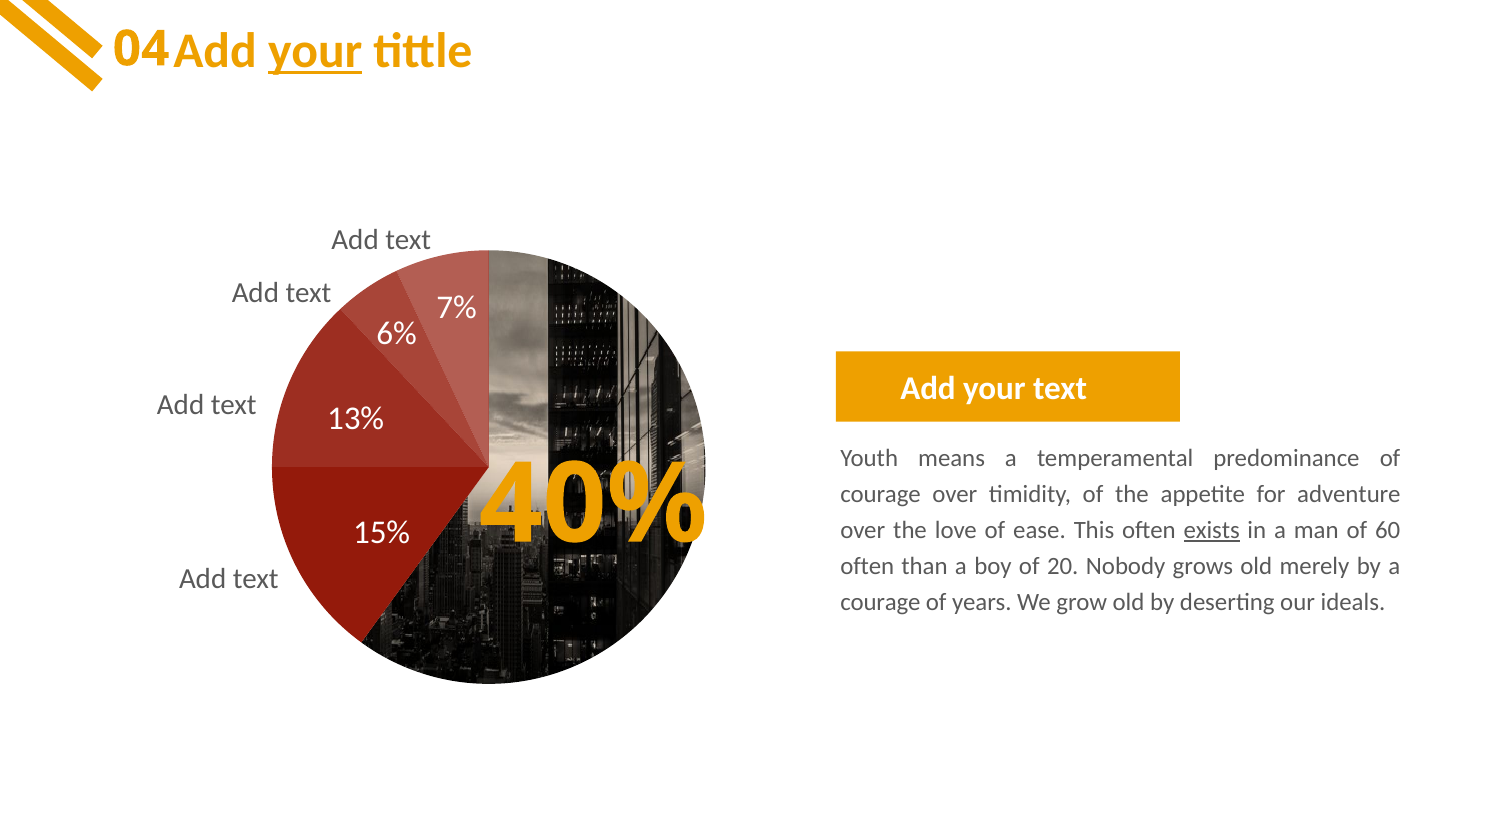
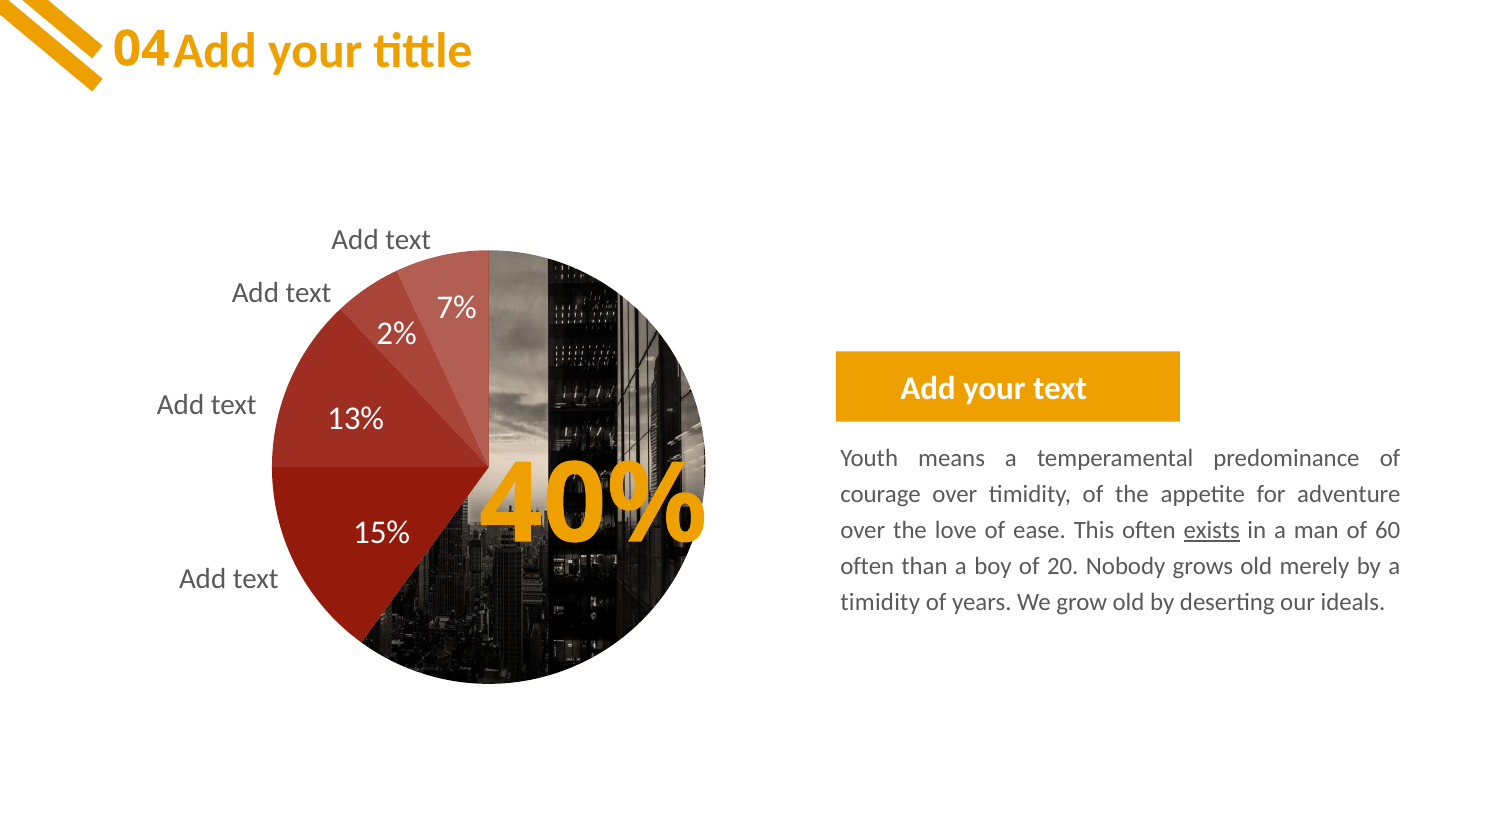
your underline: present -> none (315, 51)
6%: 6% -> 2% (397, 333)
courage: courage -> timidity (880, 602)
